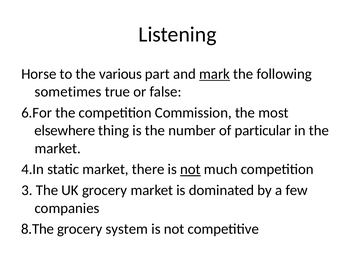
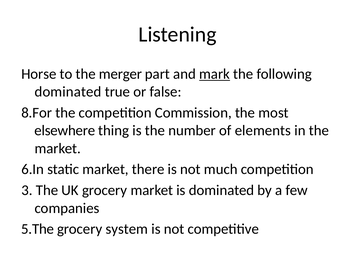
various: various -> merger (120, 74)
sometimes: sometimes -> dominated (68, 92)
6.For: 6.For -> 8.For (37, 112)
particular: particular -> elements (263, 130)
4.In: 4.In -> 6.In (33, 169)
not underline: present -> none (190, 169)
8.The: 8.The -> 5.The (38, 228)
